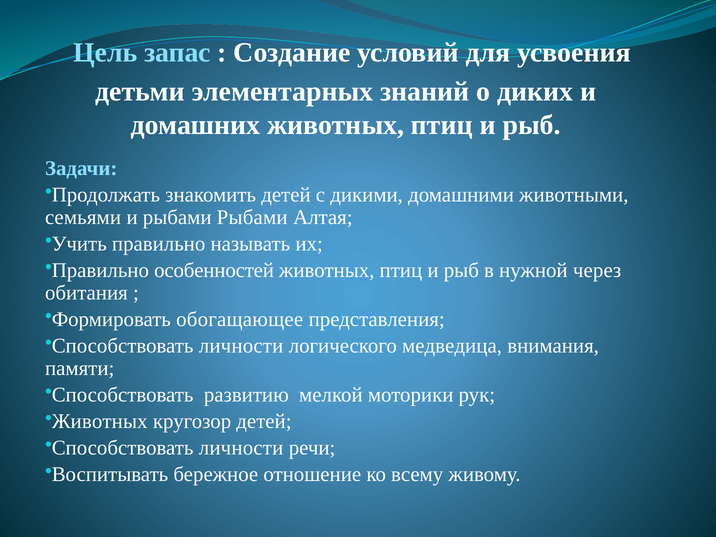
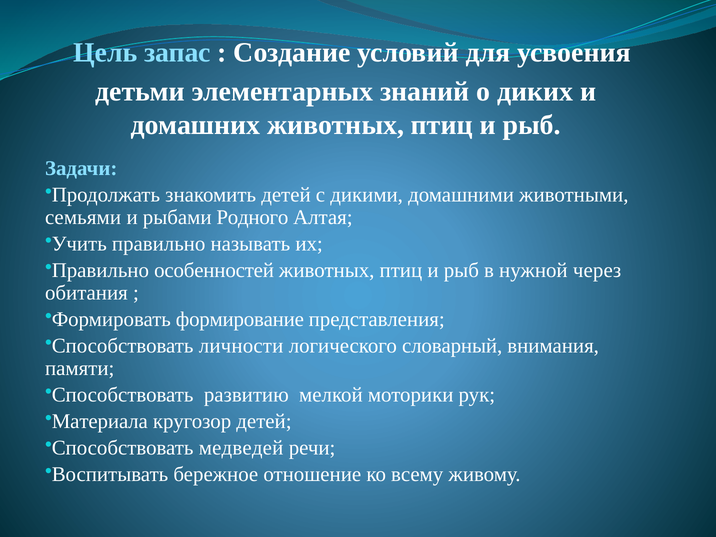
рыбами Рыбами: Рыбами -> Родного (252, 218)
обогащающее: обогащающее -> формирование (240, 320)
медведица: медведица -> словарный (452, 346)
Животных: Животных -> Материала (100, 421)
личности: личности -> медведей (241, 448)
